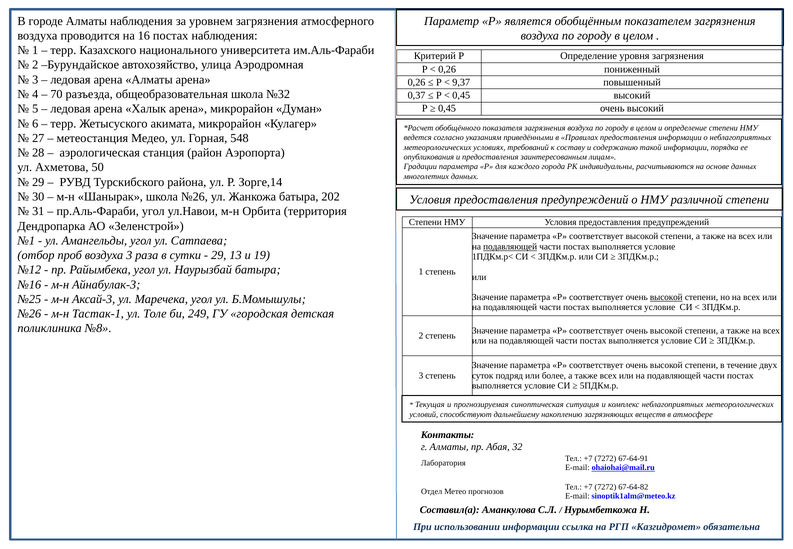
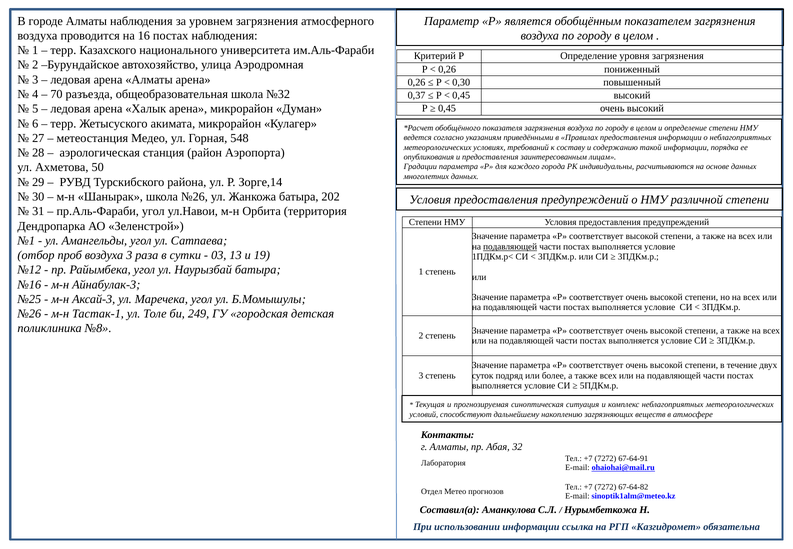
9,37: 9,37 -> 0,30 (461, 82)
29: 29 -> 03 (219, 255)
высокой underline: present -> none (666, 297)
